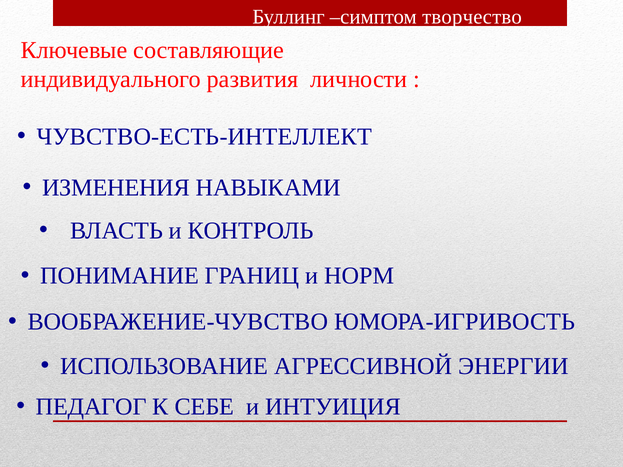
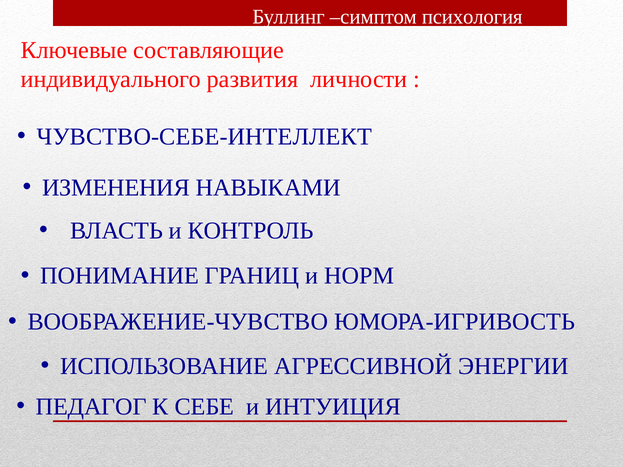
творчество: творчество -> психология (472, 17)
ЧУВСТВО-ЕСТЬ-ИНТЕЛЛЕКТ: ЧУВСТВО-ЕСТЬ-ИНТЕЛЛЕКТ -> ЧУВСТВО-СЕБЕ-ИНТЕЛЛЕКТ (204, 137)
